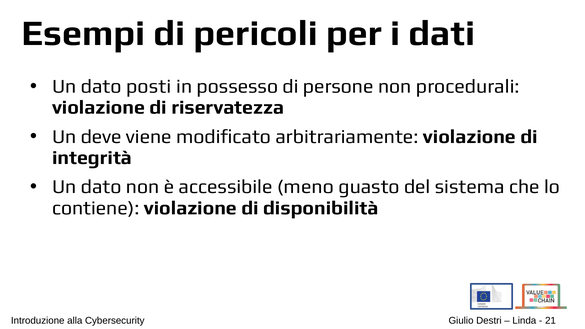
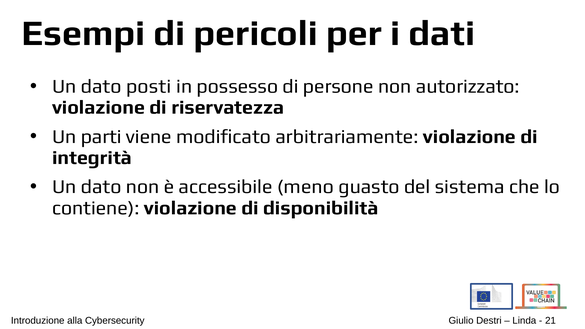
procedurali: procedurali -> autorizzato (468, 86)
deve: deve -> parti (101, 137)
